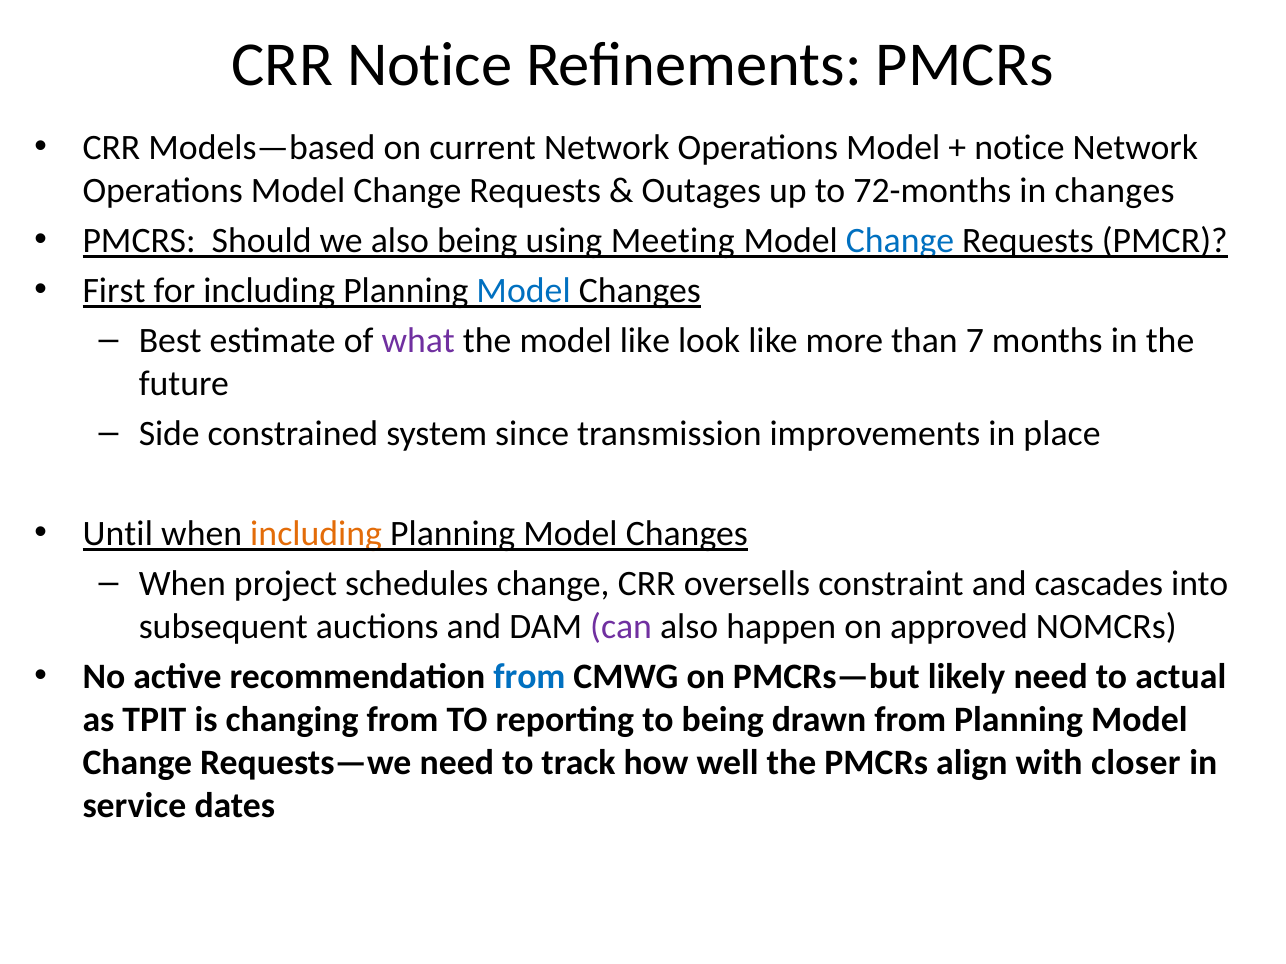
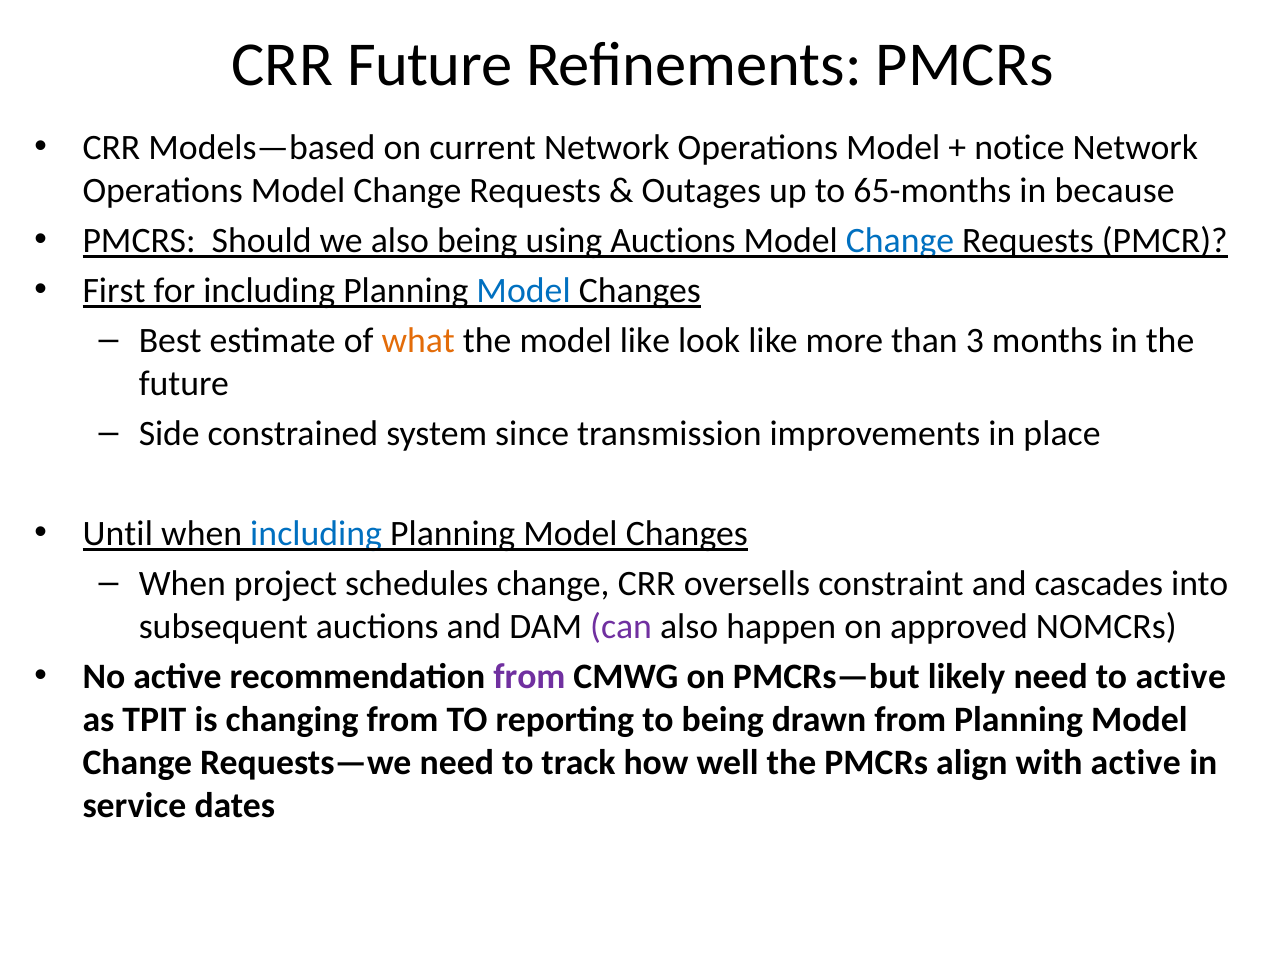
CRR Notice: Notice -> Future (430, 65)
72-months: 72-months -> 65-months (932, 191)
in changes: changes -> because (1115, 191)
using Meeting: Meeting -> Auctions (673, 241)
what colour: purple -> orange (418, 341)
7: 7 -> 3 (975, 341)
including colour: orange -> blue (316, 534)
from colour: blue -> purple (529, 677)
to actual: actual -> active (1181, 677)
with closer: closer -> active (1136, 763)
